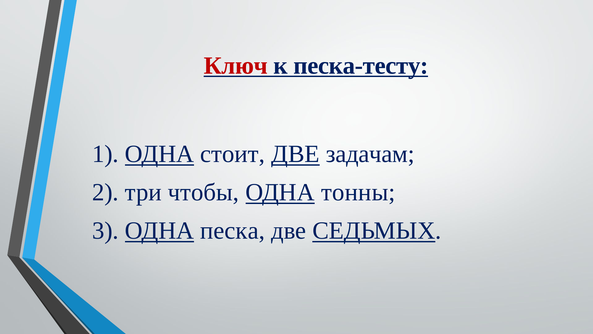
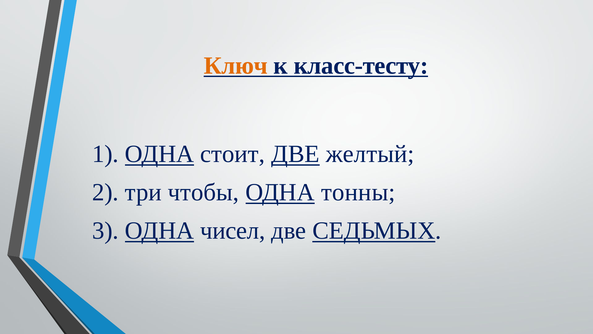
Ключ colour: red -> orange (236, 65)
песка-тесту: песка-тесту -> класс-тесту (361, 65)
задачам: задачам -> желтый (370, 154)
песка: песка -> чисел (233, 230)
